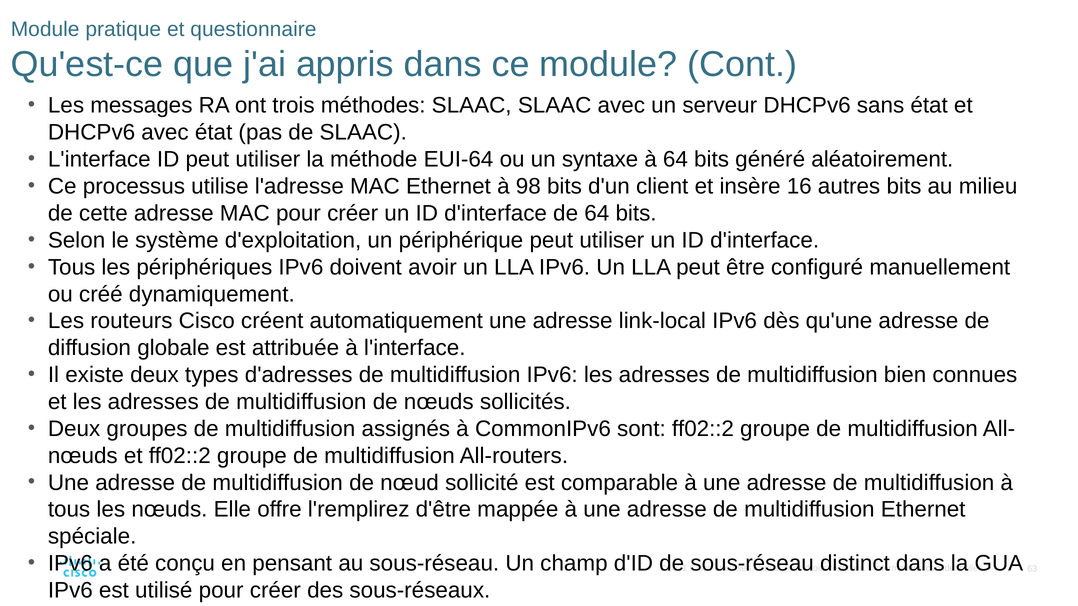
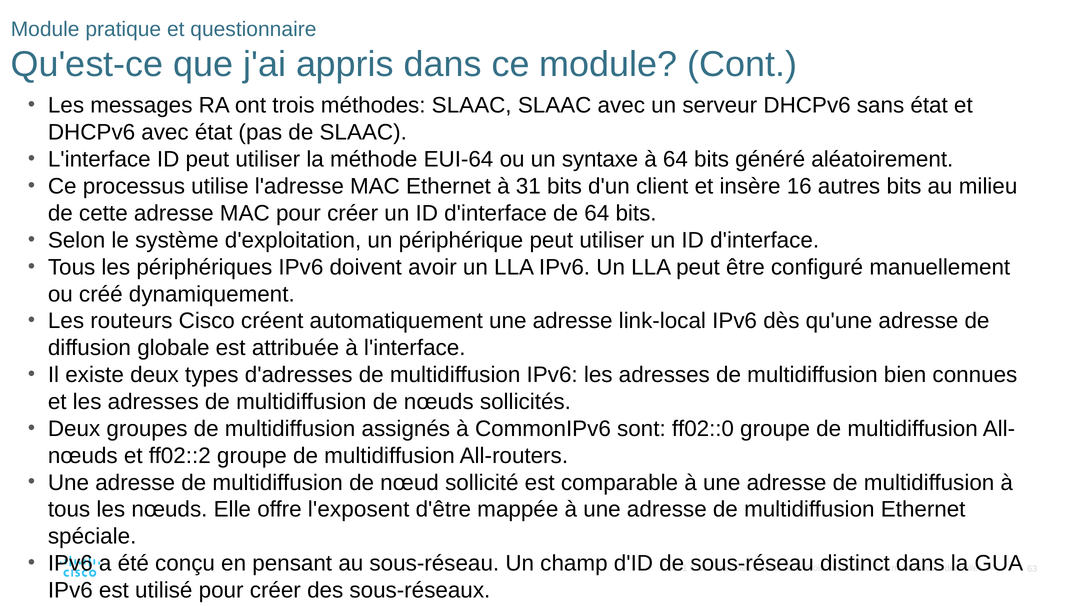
98: 98 -> 31 (528, 187)
sont ff02::2: ff02::2 -> ff02::0 (703, 429)
l'remplirez: l'remplirez -> l'exposent (359, 510)
